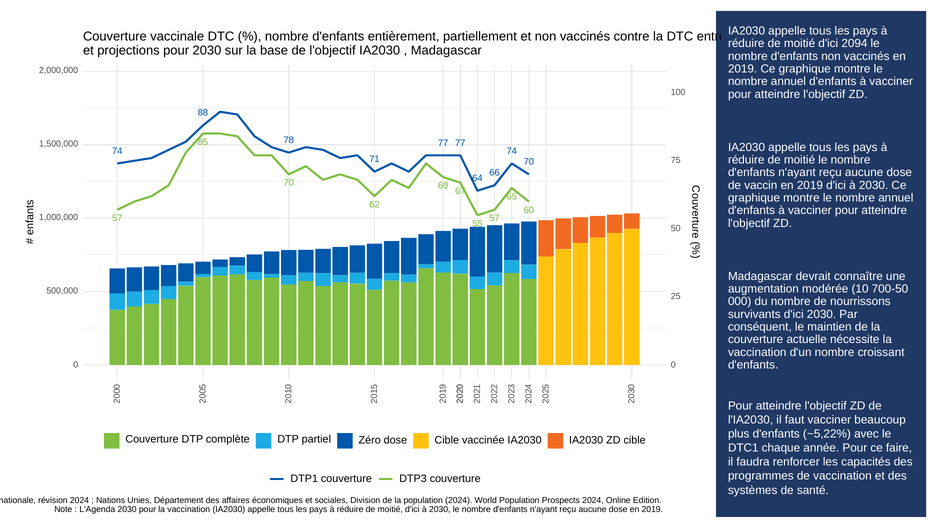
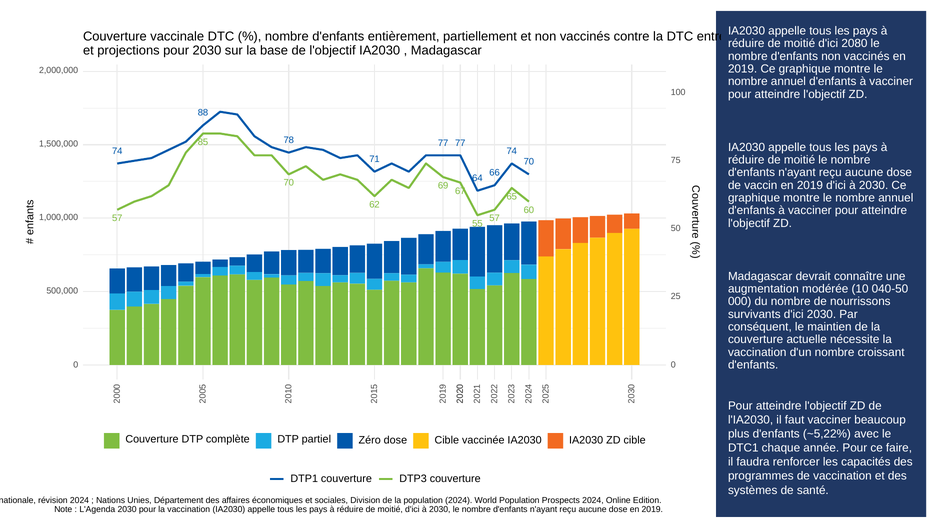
2094: 2094 -> 2080 (854, 43)
700-50: 700-50 -> 040-50 (890, 289)
